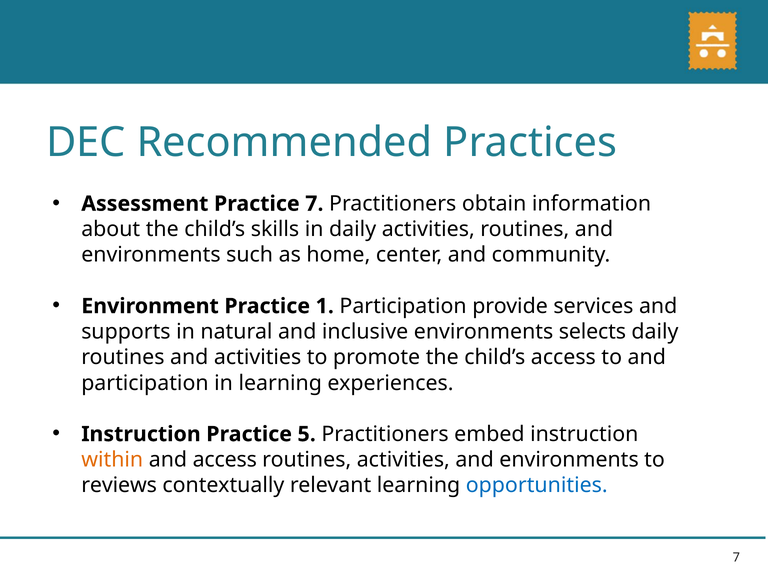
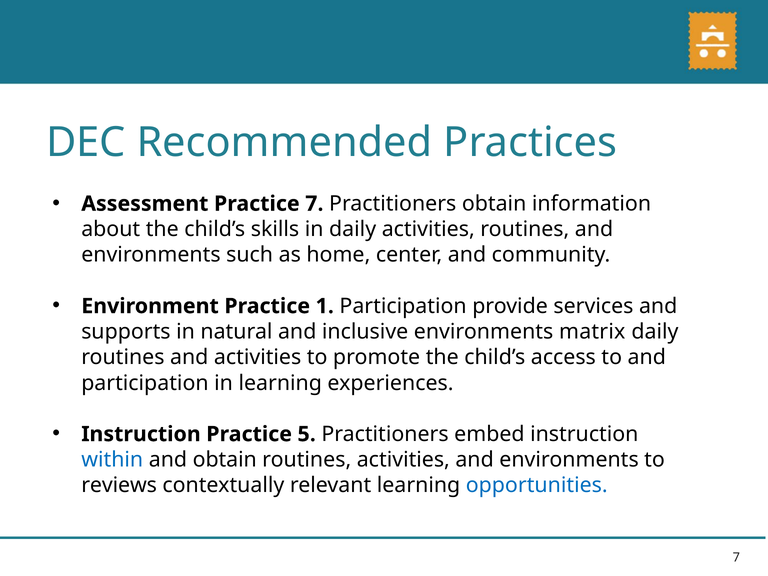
selects: selects -> matrix (592, 332)
within colour: orange -> blue (112, 460)
and access: access -> obtain (225, 460)
